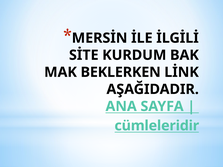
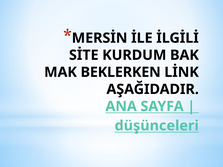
cümleleridir: cümleleridir -> düşünceleri (157, 126)
